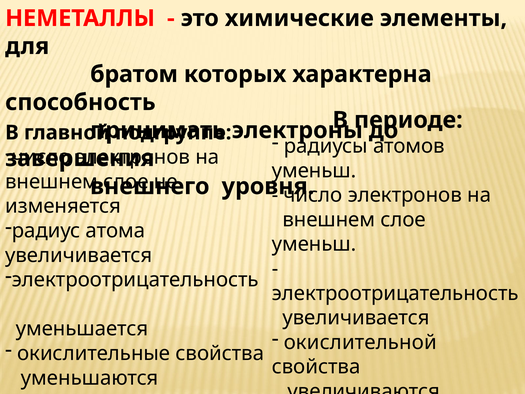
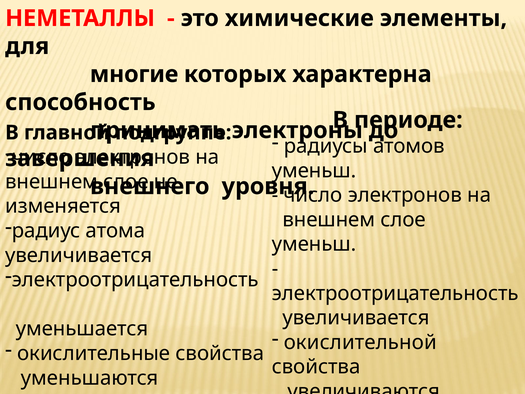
братом: братом -> многие (134, 74)
